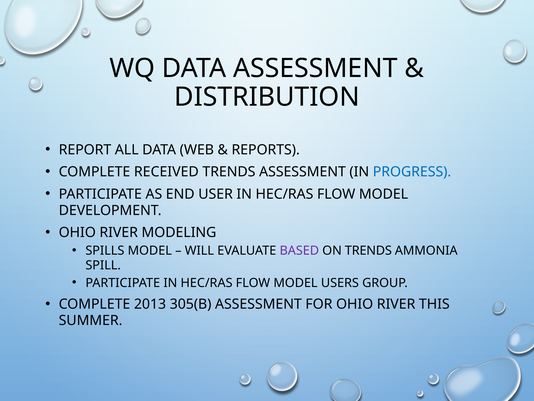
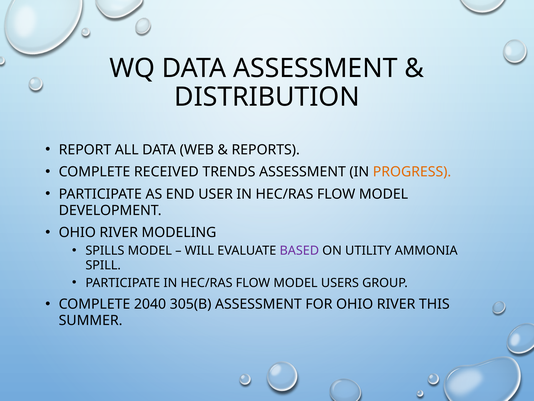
PROGRESS colour: blue -> orange (412, 172)
ON TRENDS: TRENDS -> UTILITY (368, 251)
2013: 2013 -> 2040 (150, 304)
